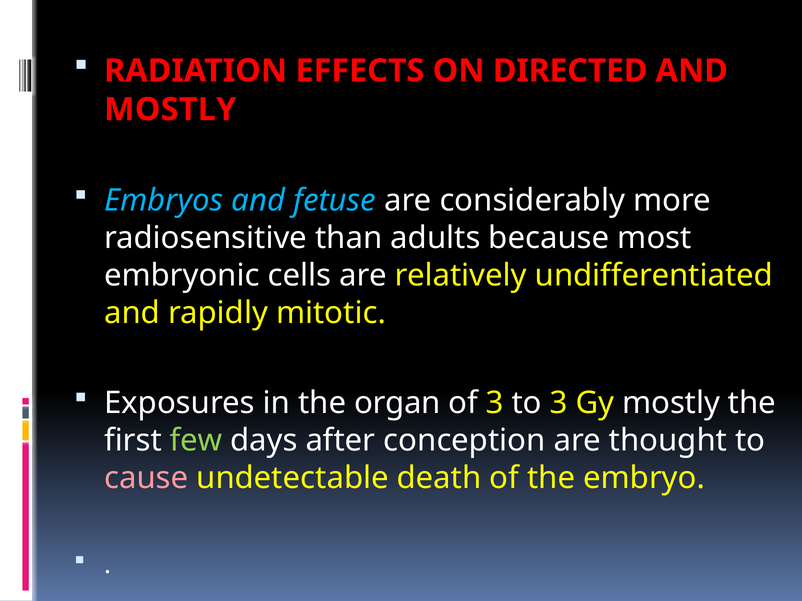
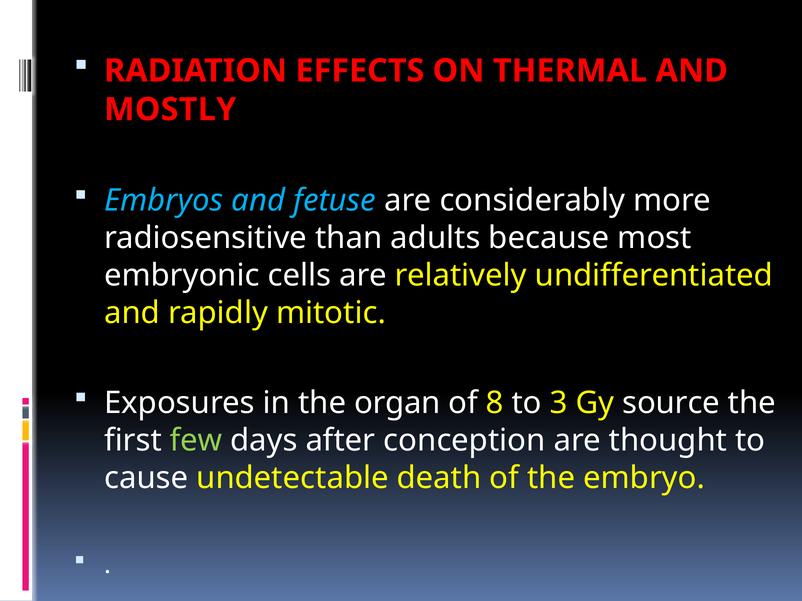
DIRECTED: DIRECTED -> THERMAL (570, 71)
of 3: 3 -> 8 (495, 404)
Gy mostly: mostly -> source (671, 404)
cause colour: pink -> white (146, 478)
